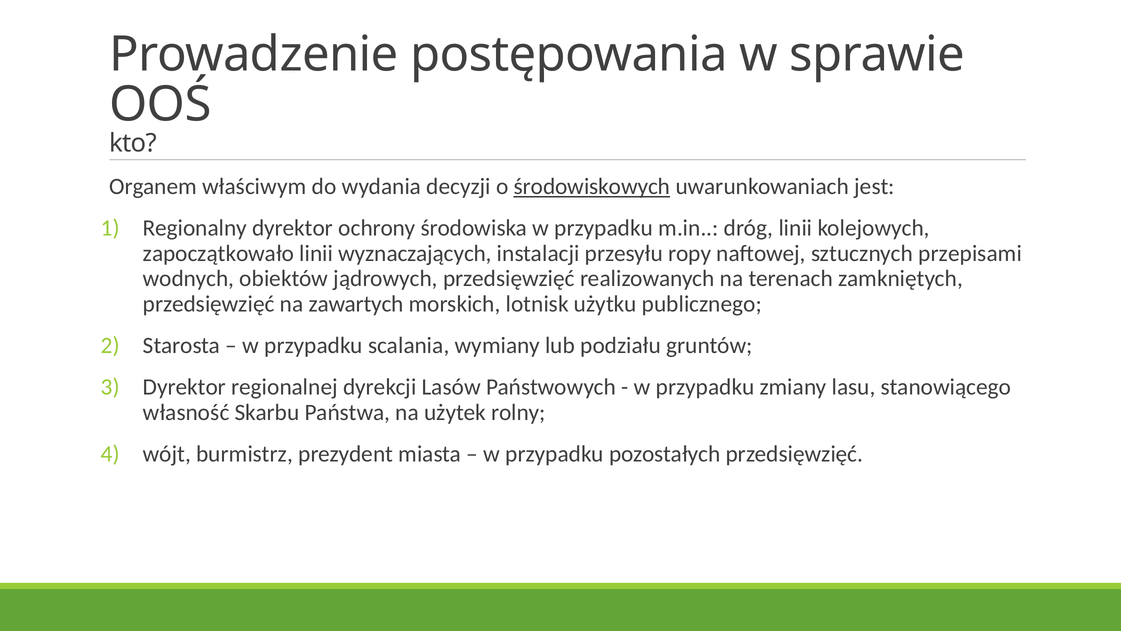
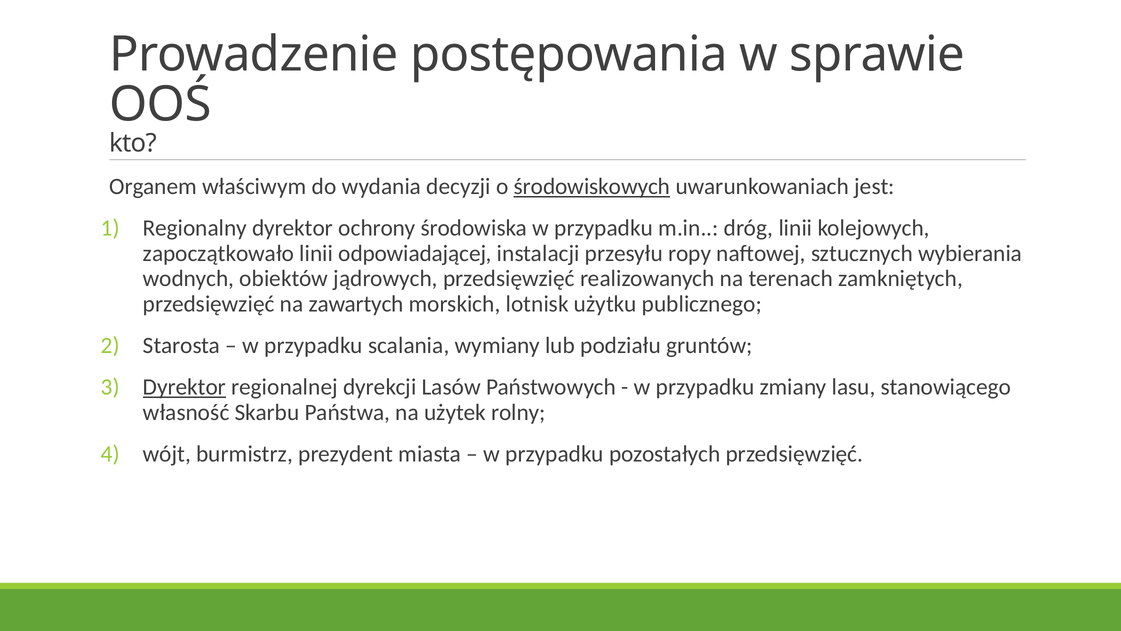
wyznaczających: wyznaczających -> odpowiadającej (415, 253)
przepisami: przepisami -> wybierania (970, 253)
Dyrektor underline: none -> present (184, 387)
